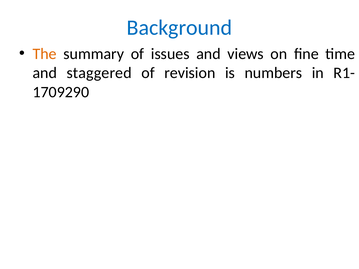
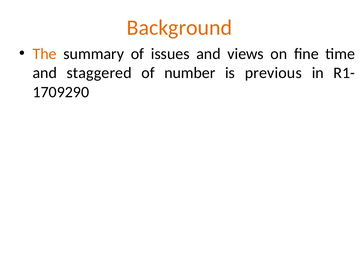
Background colour: blue -> orange (179, 28)
revision: revision -> number (190, 73)
numbers: numbers -> previous (273, 73)
